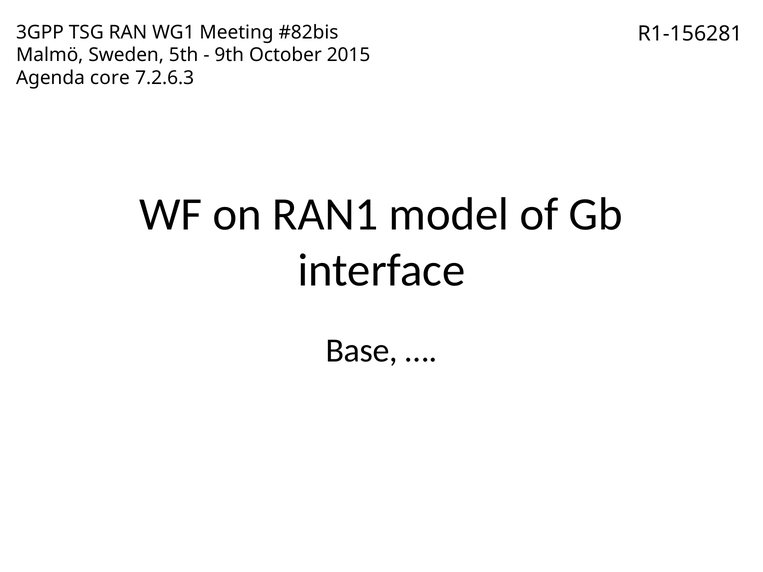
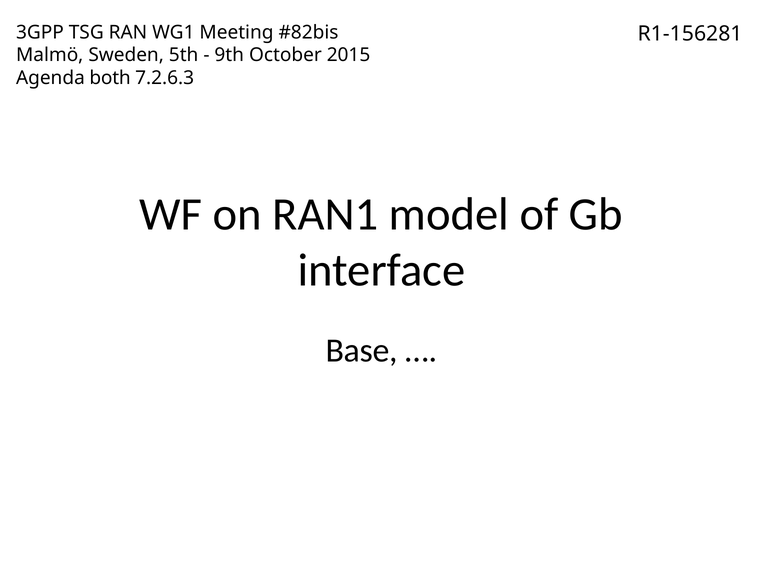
core: core -> both (110, 78)
